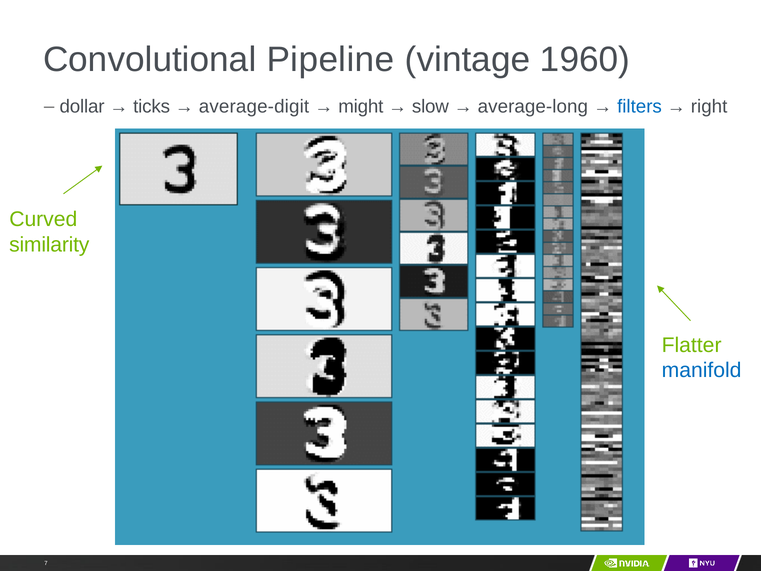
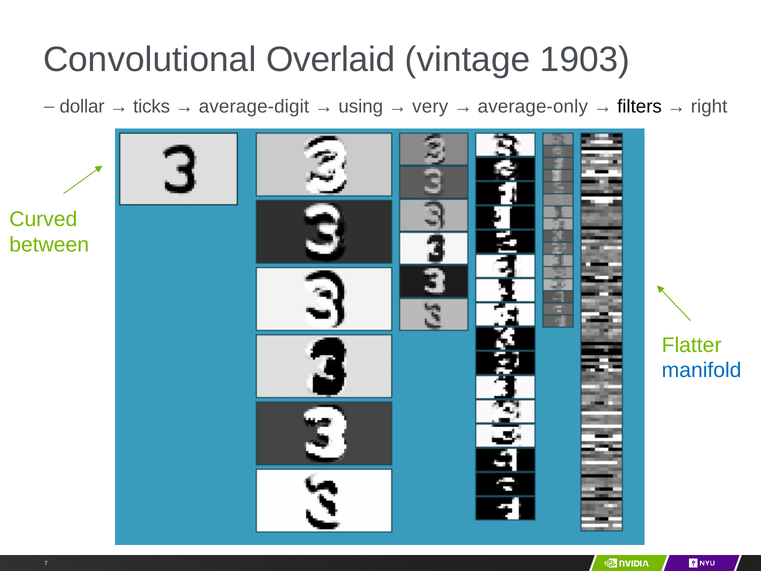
Pipeline: Pipeline -> Overlaid (331, 59)
1960: 1960 -> 1903 (585, 59)
might: might -> using (361, 107)
slow: slow -> very (430, 107)
average-long: average-long -> average-only (533, 107)
filters colour: blue -> black (640, 107)
similarity: similarity -> between (49, 245)
